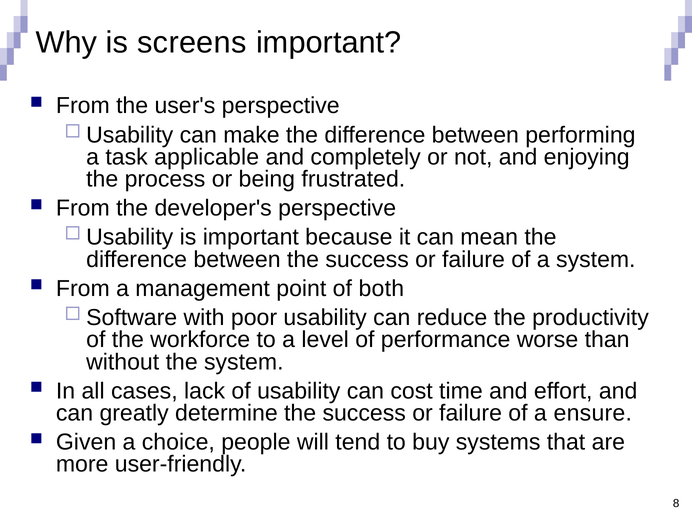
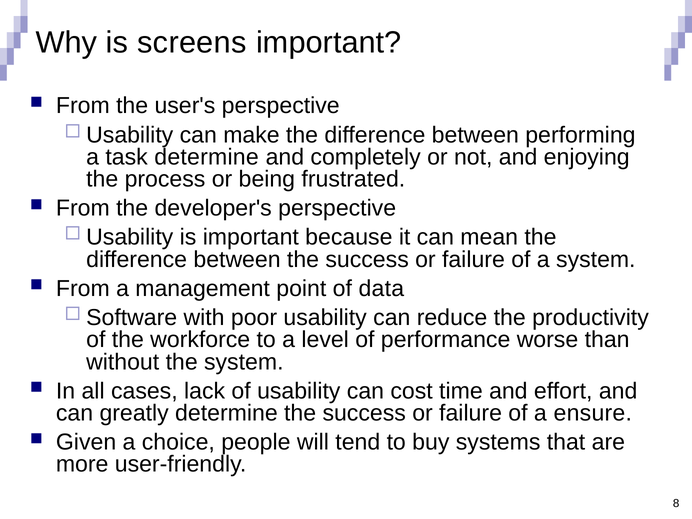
task applicable: applicable -> determine (207, 157)
both: both -> data (381, 289)
